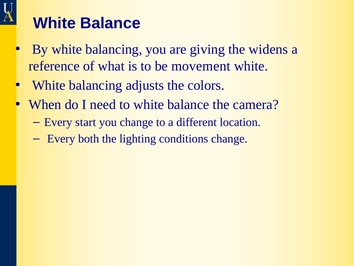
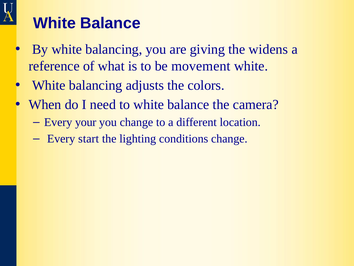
start: start -> your (86, 122)
both: both -> start (89, 139)
